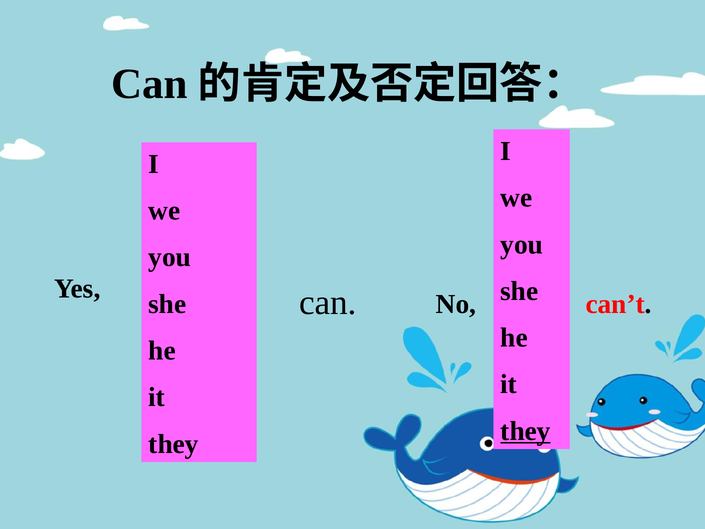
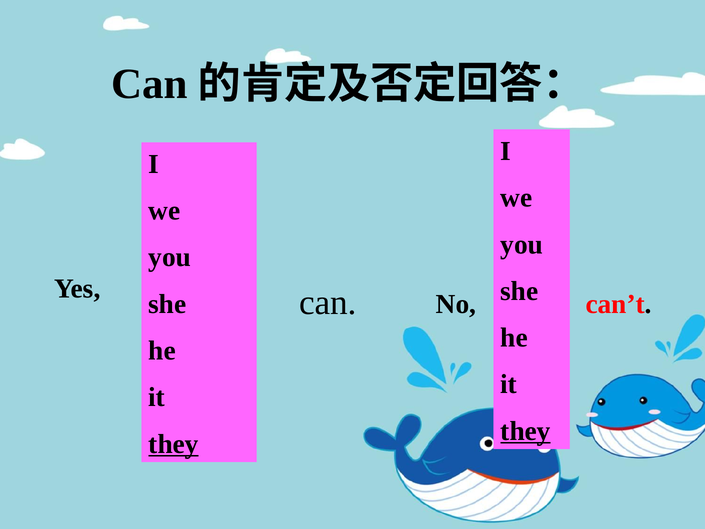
they underline: none -> present (173, 444)
